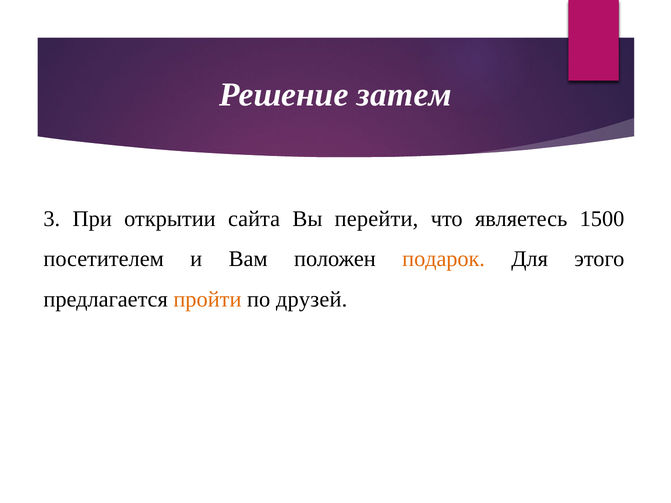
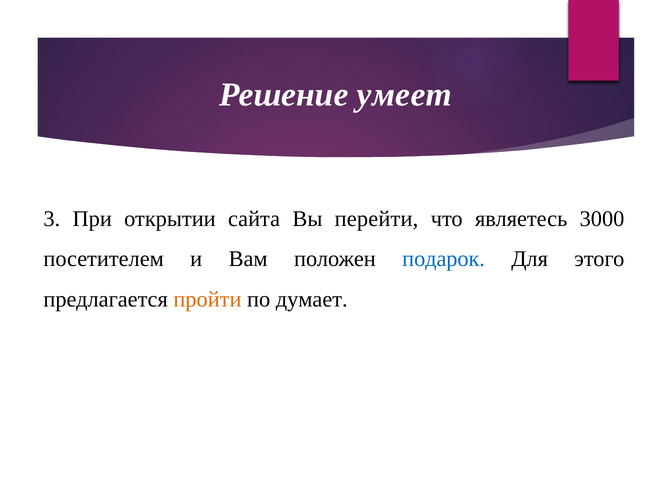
затем: затем -> умеет (404, 95)
1500: 1500 -> 3000 (602, 219)
подарок colour: orange -> blue (444, 259)
друзей: друзей -> думает (312, 299)
